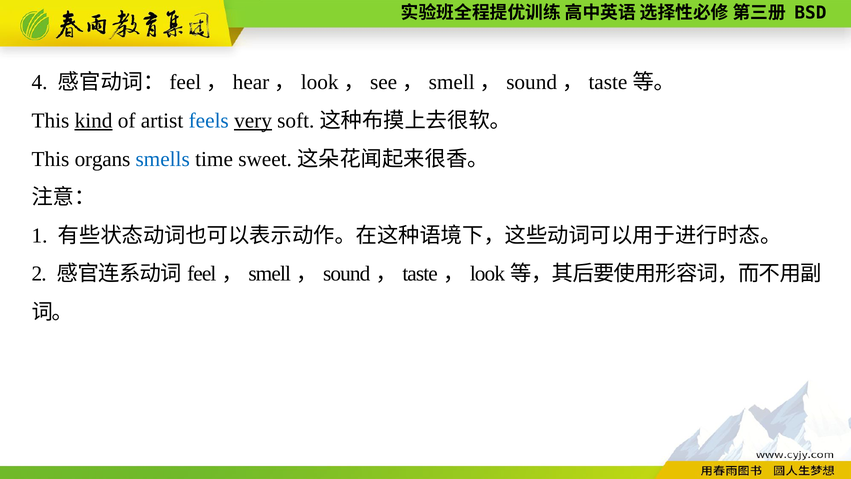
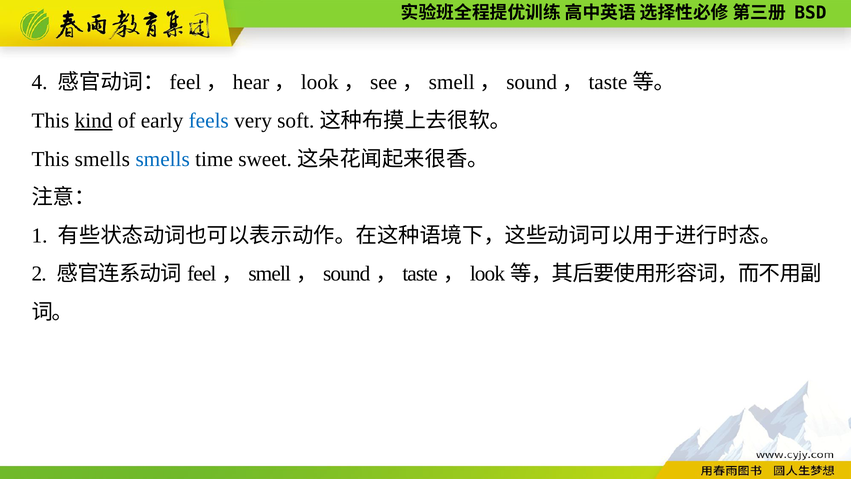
artist: artist -> early (162, 121)
very underline: present -> none (253, 121)
This organs: organs -> smells (102, 159)
